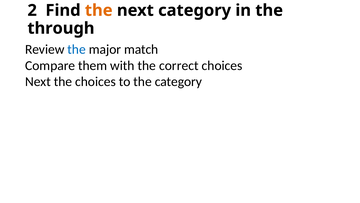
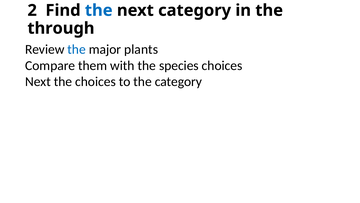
the colour: orange -> blue (99, 10)
match: match -> plants (141, 49)
correct: correct -> species (179, 65)
